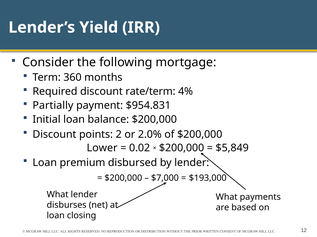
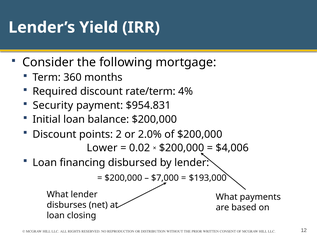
Partially: Partially -> Security (53, 106)
$5,849: $5,849 -> $4,006 (232, 148)
premium: premium -> financing (82, 163)
